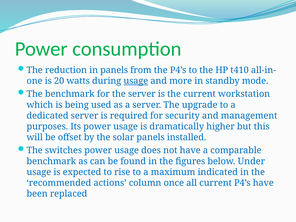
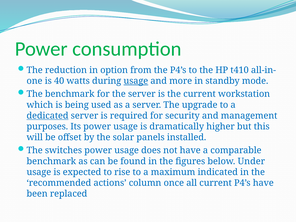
in panels: panels -> option (114, 70)
20: 20 -> 40 (59, 81)
dedicated underline: none -> present (48, 116)
